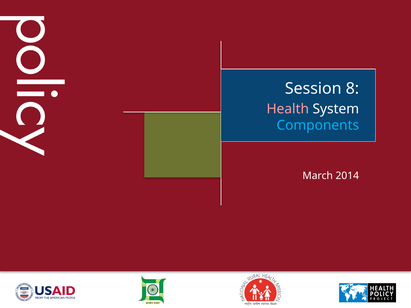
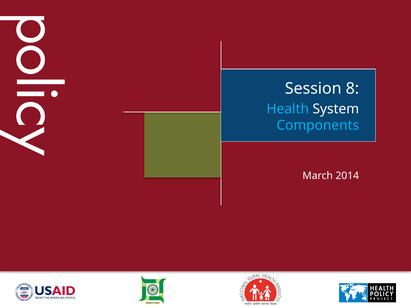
Health colour: pink -> light blue (288, 109)
